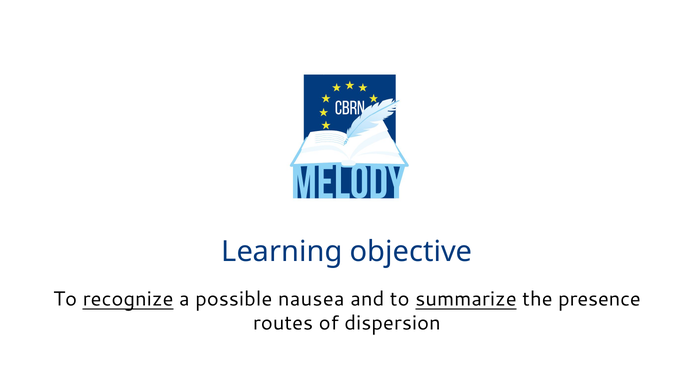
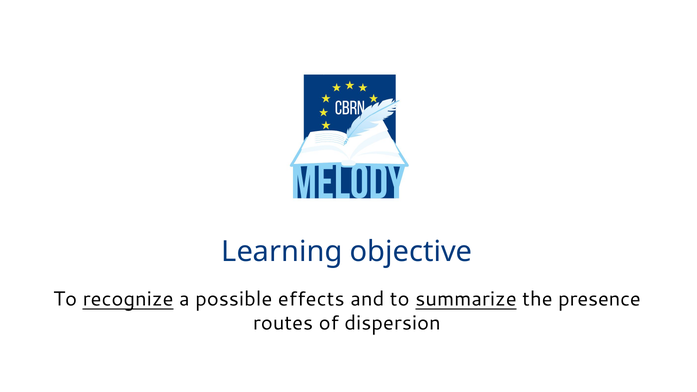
nausea: nausea -> effects (311, 299)
